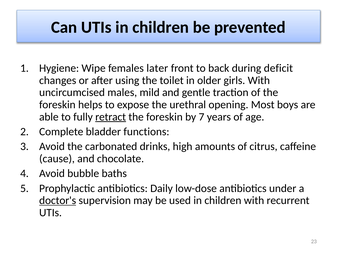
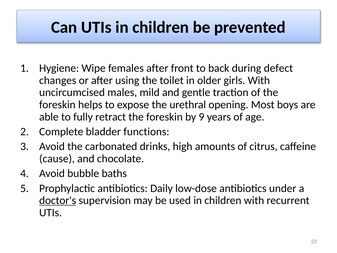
females later: later -> after (157, 68)
deficit: deficit -> defect (278, 68)
retract underline: present -> none (111, 117)
7: 7 -> 9 (202, 117)
